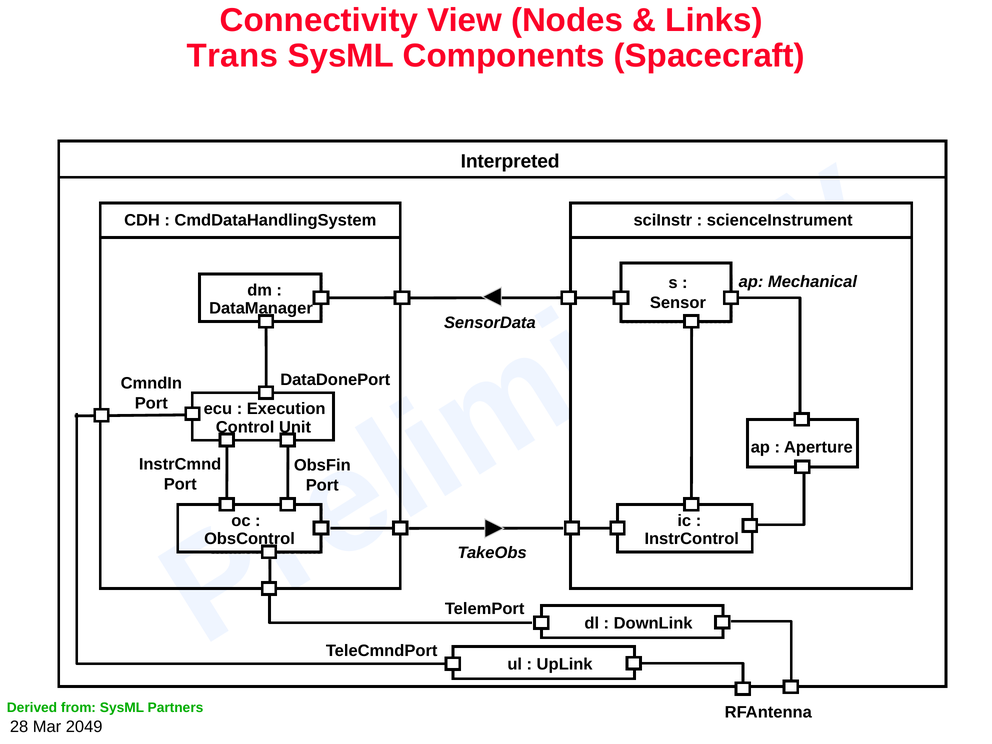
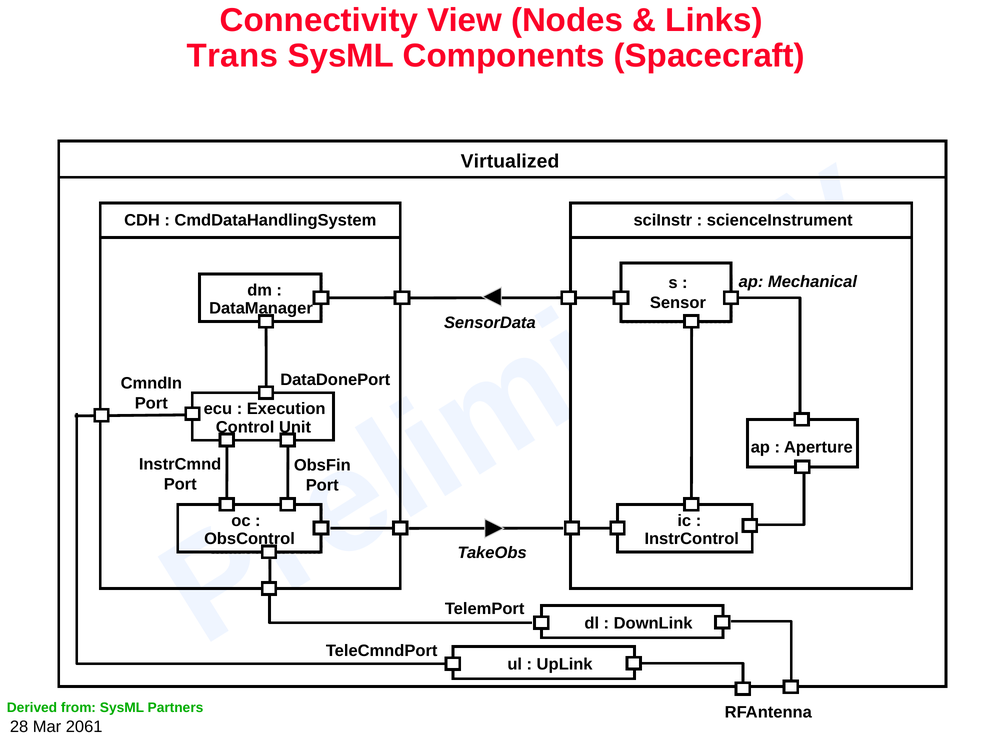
Interpreted: Interpreted -> Virtualized (510, 162)
2049: 2049 -> 2061 (84, 727)
